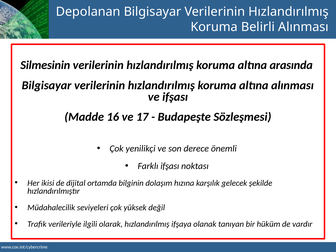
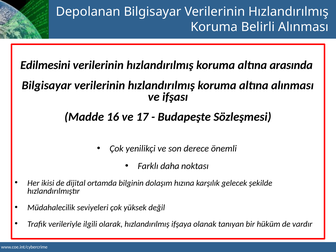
Silmesinin: Silmesinin -> Edilmesini (45, 65)
Farklı ifşası: ifşası -> daha (170, 166)
